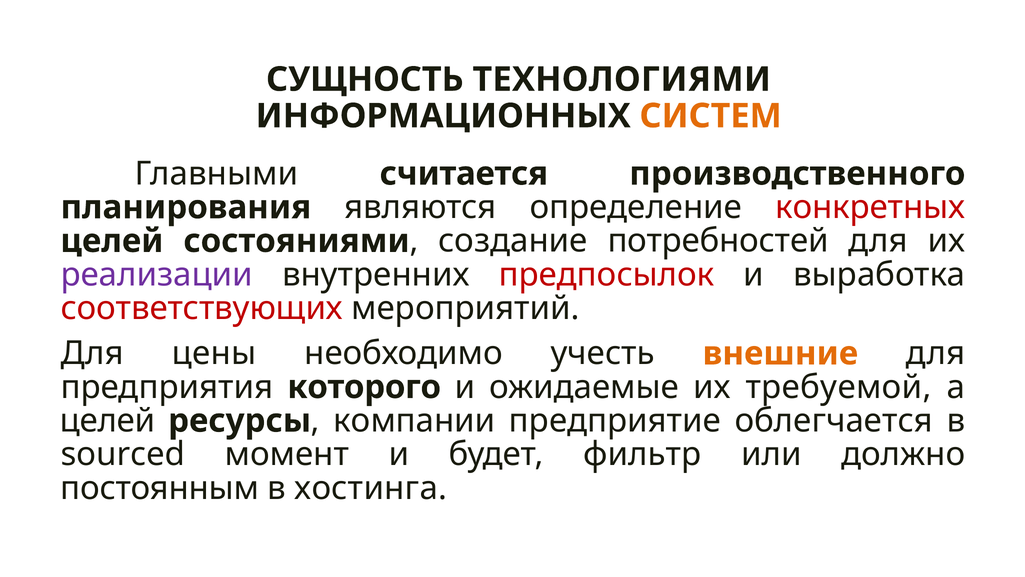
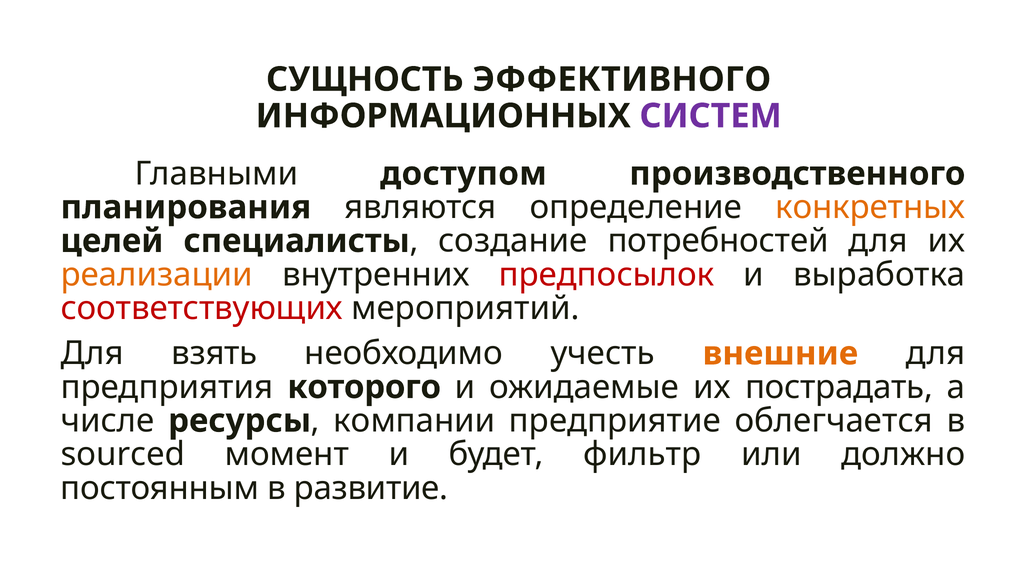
ТЕХНОЛОГИЯМИ: ТЕХНОЛОГИЯМИ -> ЭФФЕКТИВНОГО (622, 79)
СИСТЕМ colour: orange -> purple (711, 116)
считается: считается -> доступом (464, 174)
конкретных colour: red -> orange (870, 207)
состояниями: состояниями -> специалисты (297, 241)
реализации colour: purple -> orange (157, 274)
цены: цены -> взять (214, 353)
требуемой: требуемой -> пострадать (839, 387)
целей: целей -> числе (108, 420)
хостинга: хостинга -> развитие (371, 488)
